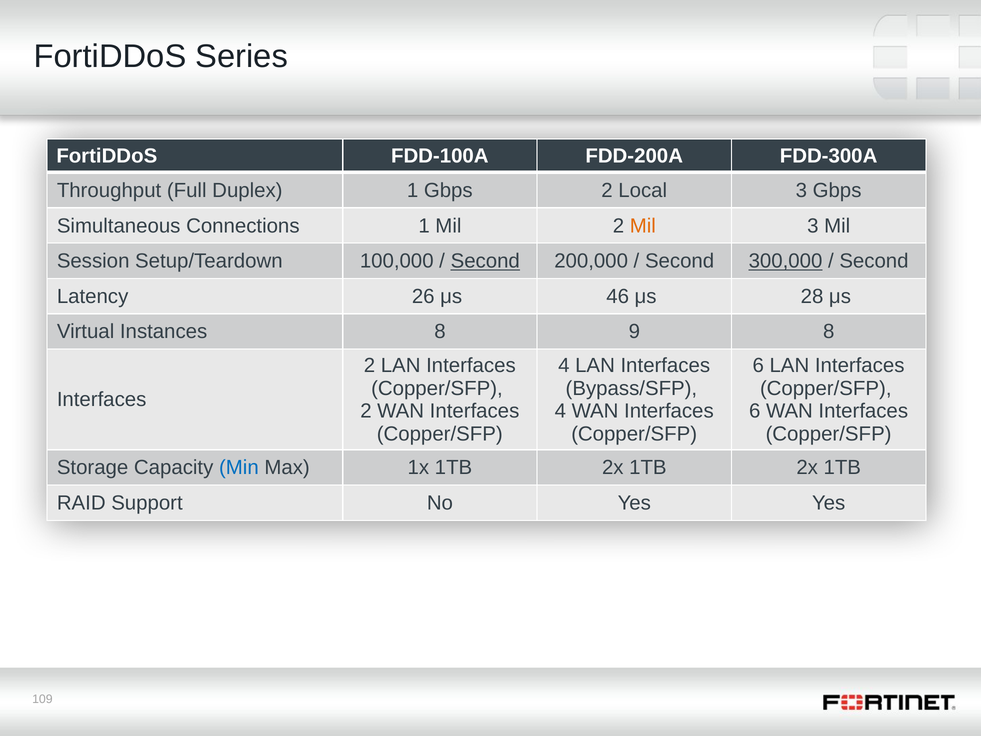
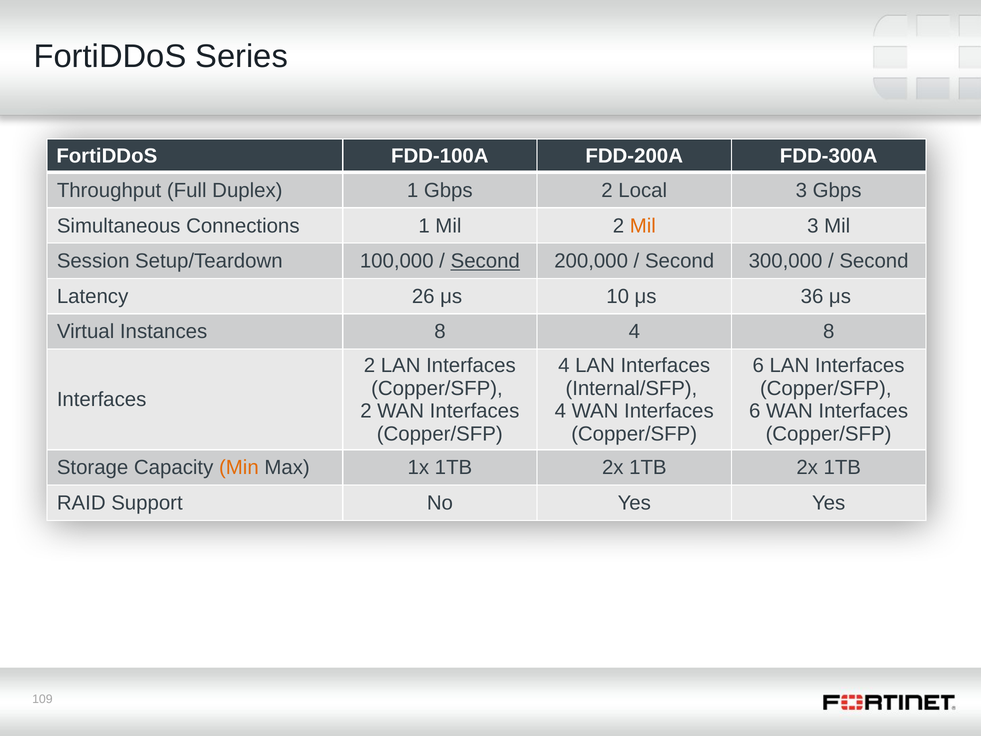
300,000 underline: present -> none (786, 261)
46: 46 -> 10 (618, 296)
28: 28 -> 36 (812, 296)
8 9: 9 -> 4 (634, 332)
Bypass/SFP: Bypass/SFP -> Internal/SFP (631, 388)
Min colour: blue -> orange (239, 468)
